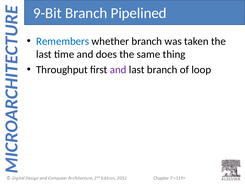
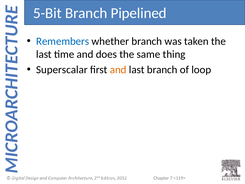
9-Bit: 9-Bit -> 5-Bit (47, 13)
Throughput: Throughput -> Superscalar (62, 70)
and colour: purple -> orange (118, 70)
